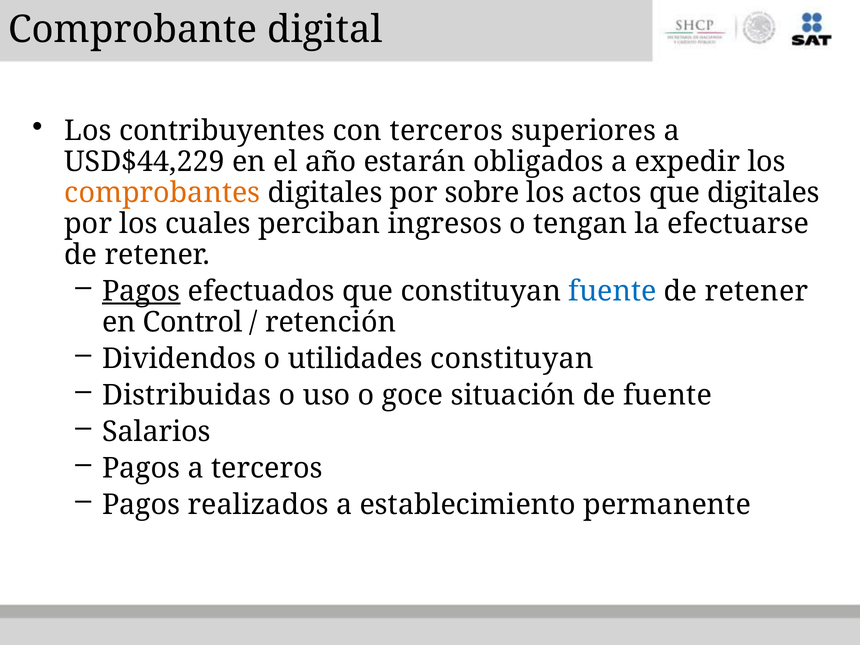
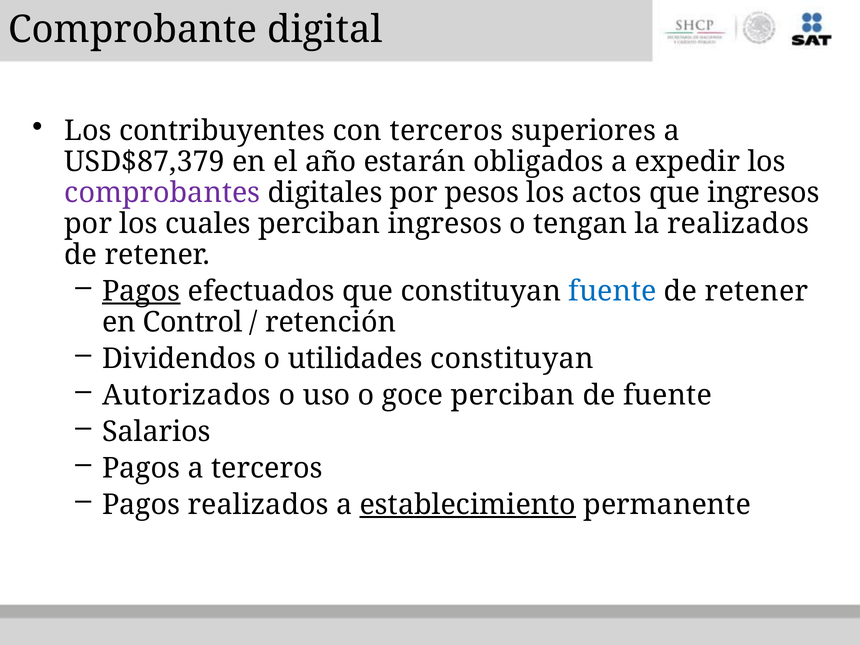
USD$44,229: USD$44,229 -> USD$87,379 (145, 162)
comprobantes colour: orange -> purple (162, 193)
sobre: sobre -> pesos (482, 193)
que digitales: digitales -> ingresos (763, 193)
la efectuarse: efectuarse -> realizados (738, 224)
Distribuidas: Distribuidas -> Autorizados (187, 395)
goce situación: situación -> perciban (513, 395)
establecimiento underline: none -> present (468, 505)
